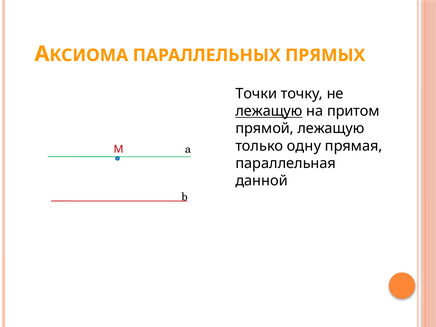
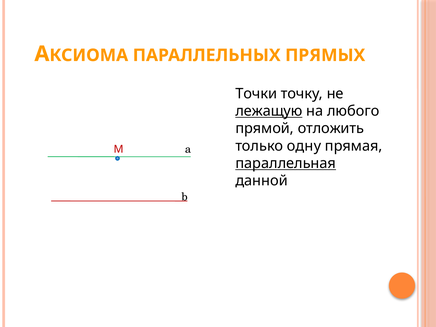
притом: притом -> любого (353, 111)
прямой лежащую: лежащую -> отложить (331, 129)
параллельная underline: none -> present (286, 163)
